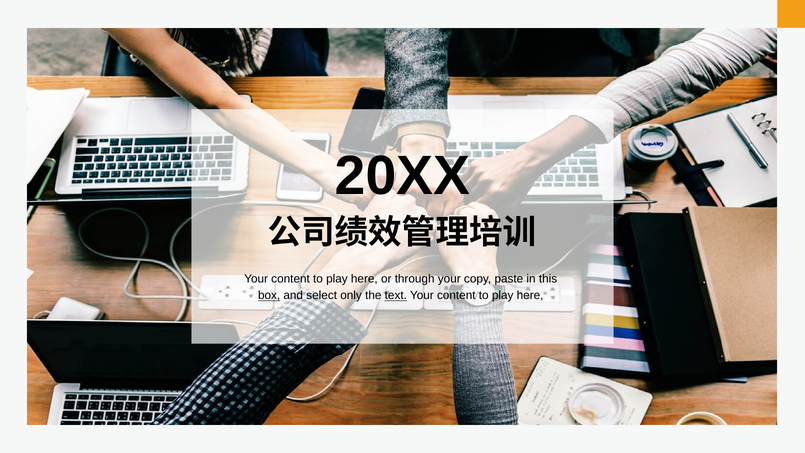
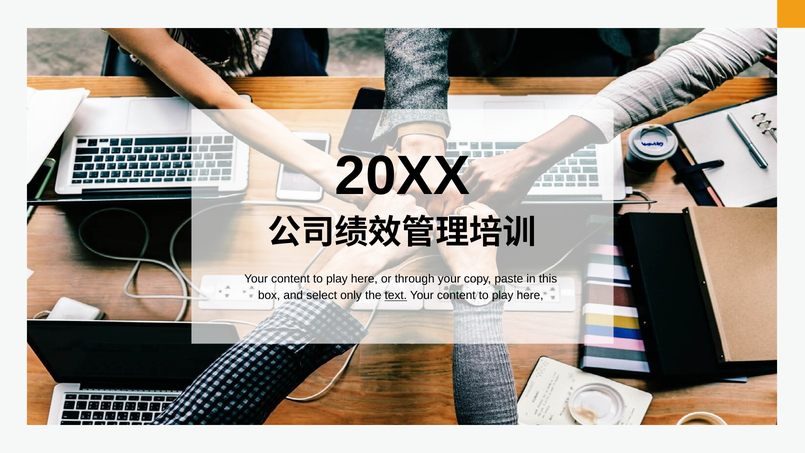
box underline: present -> none (269, 295)
